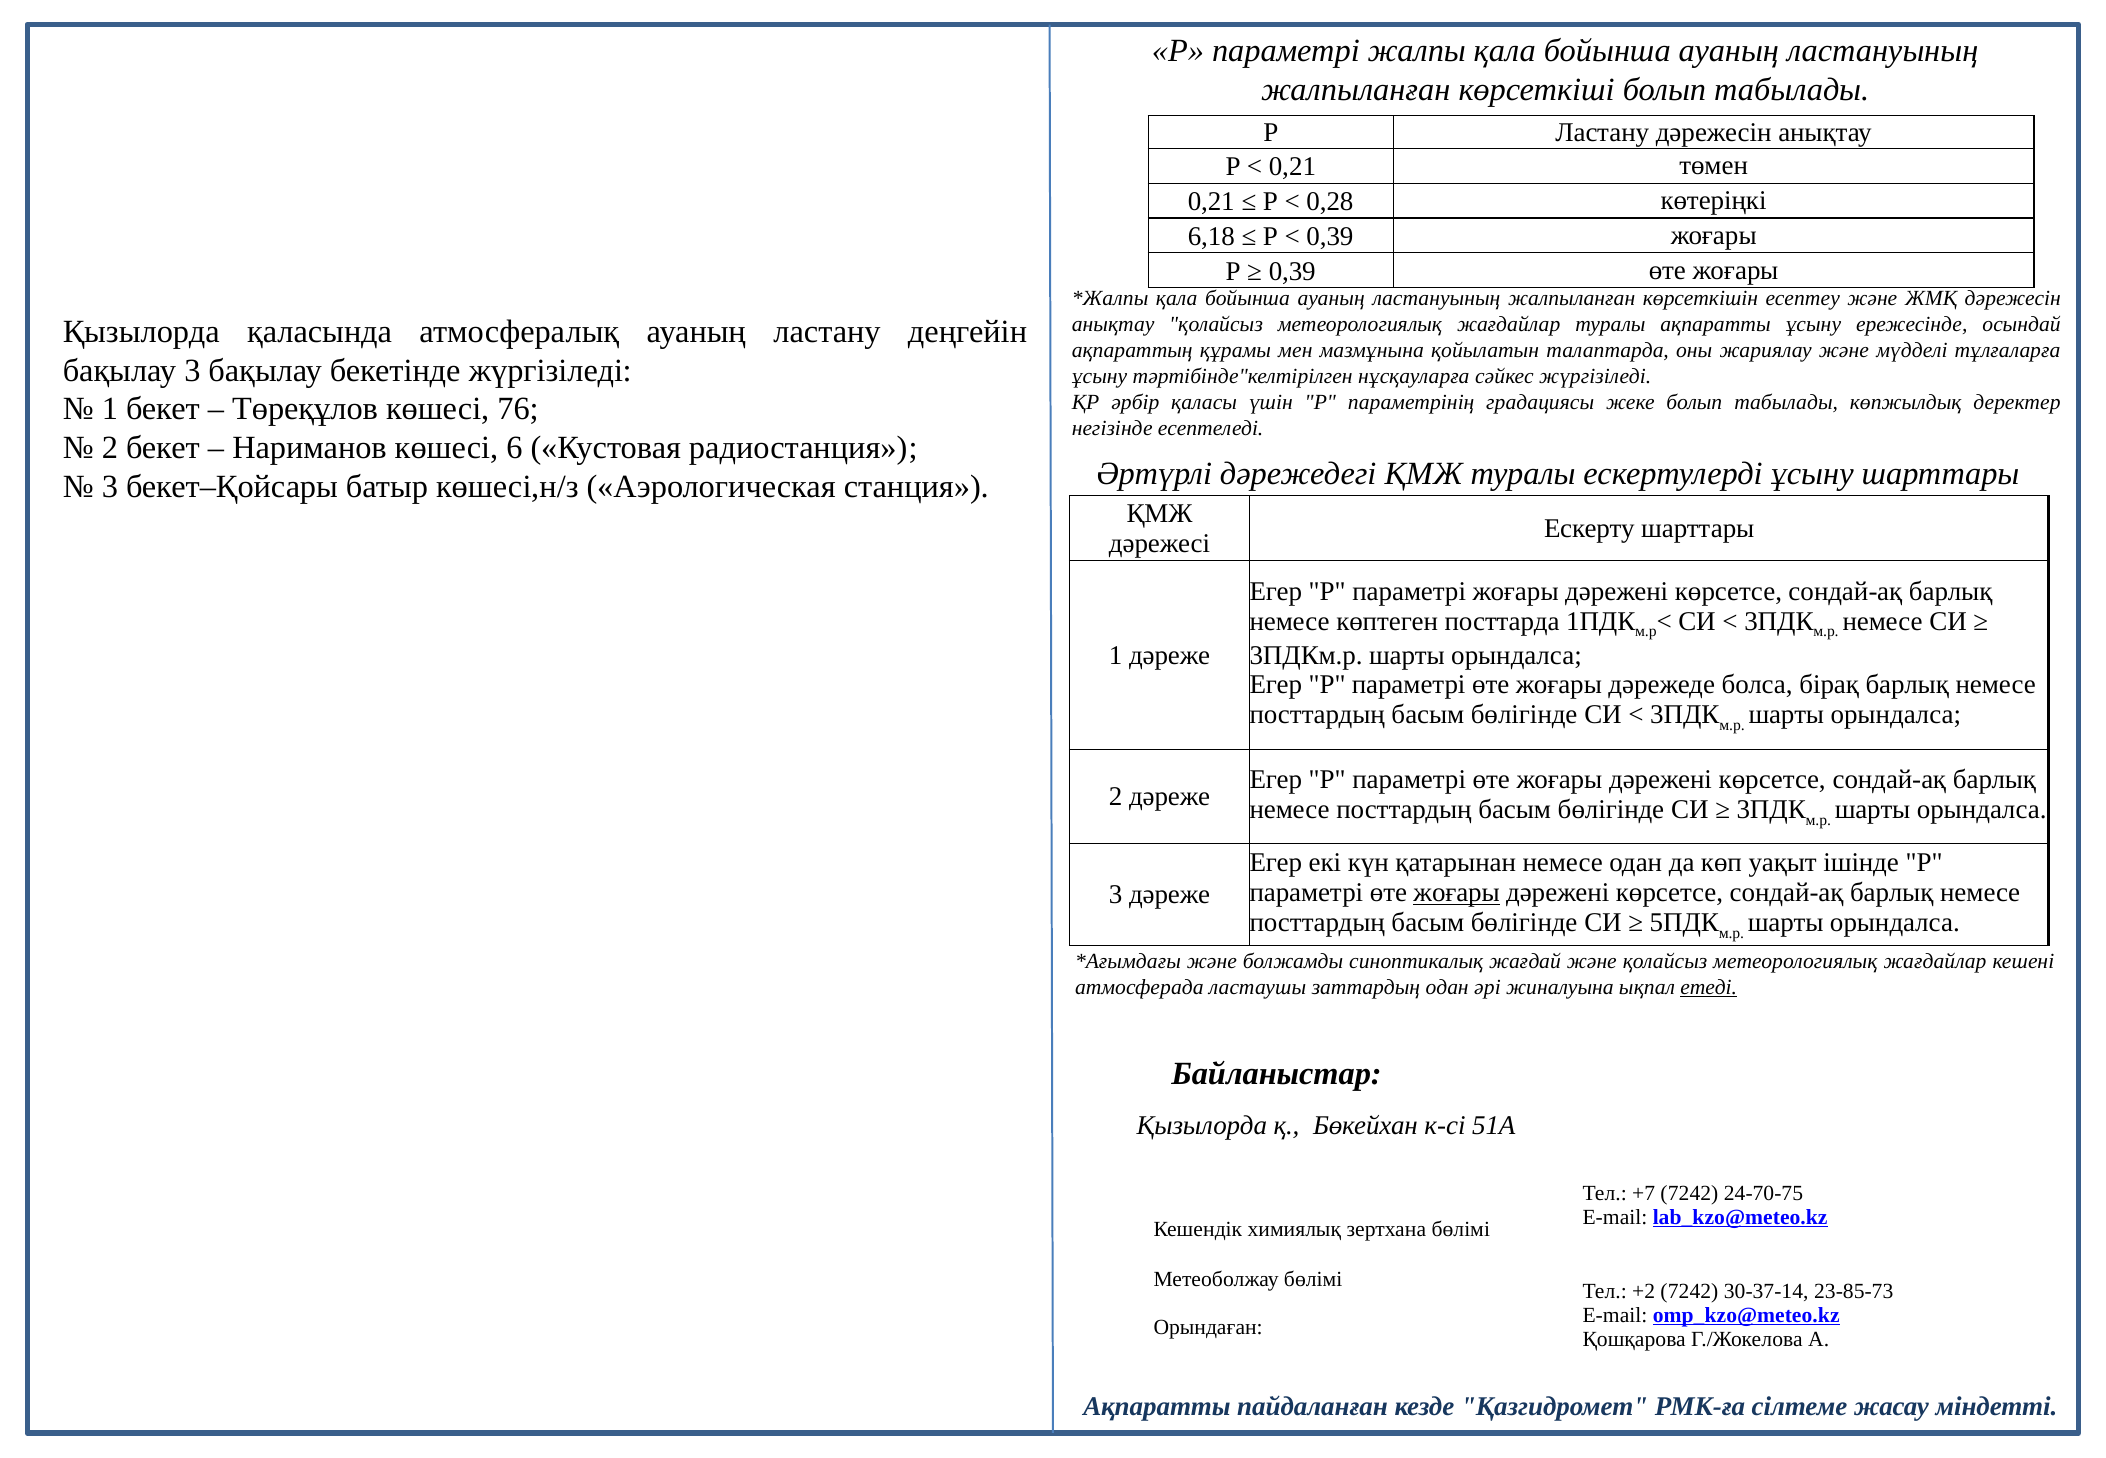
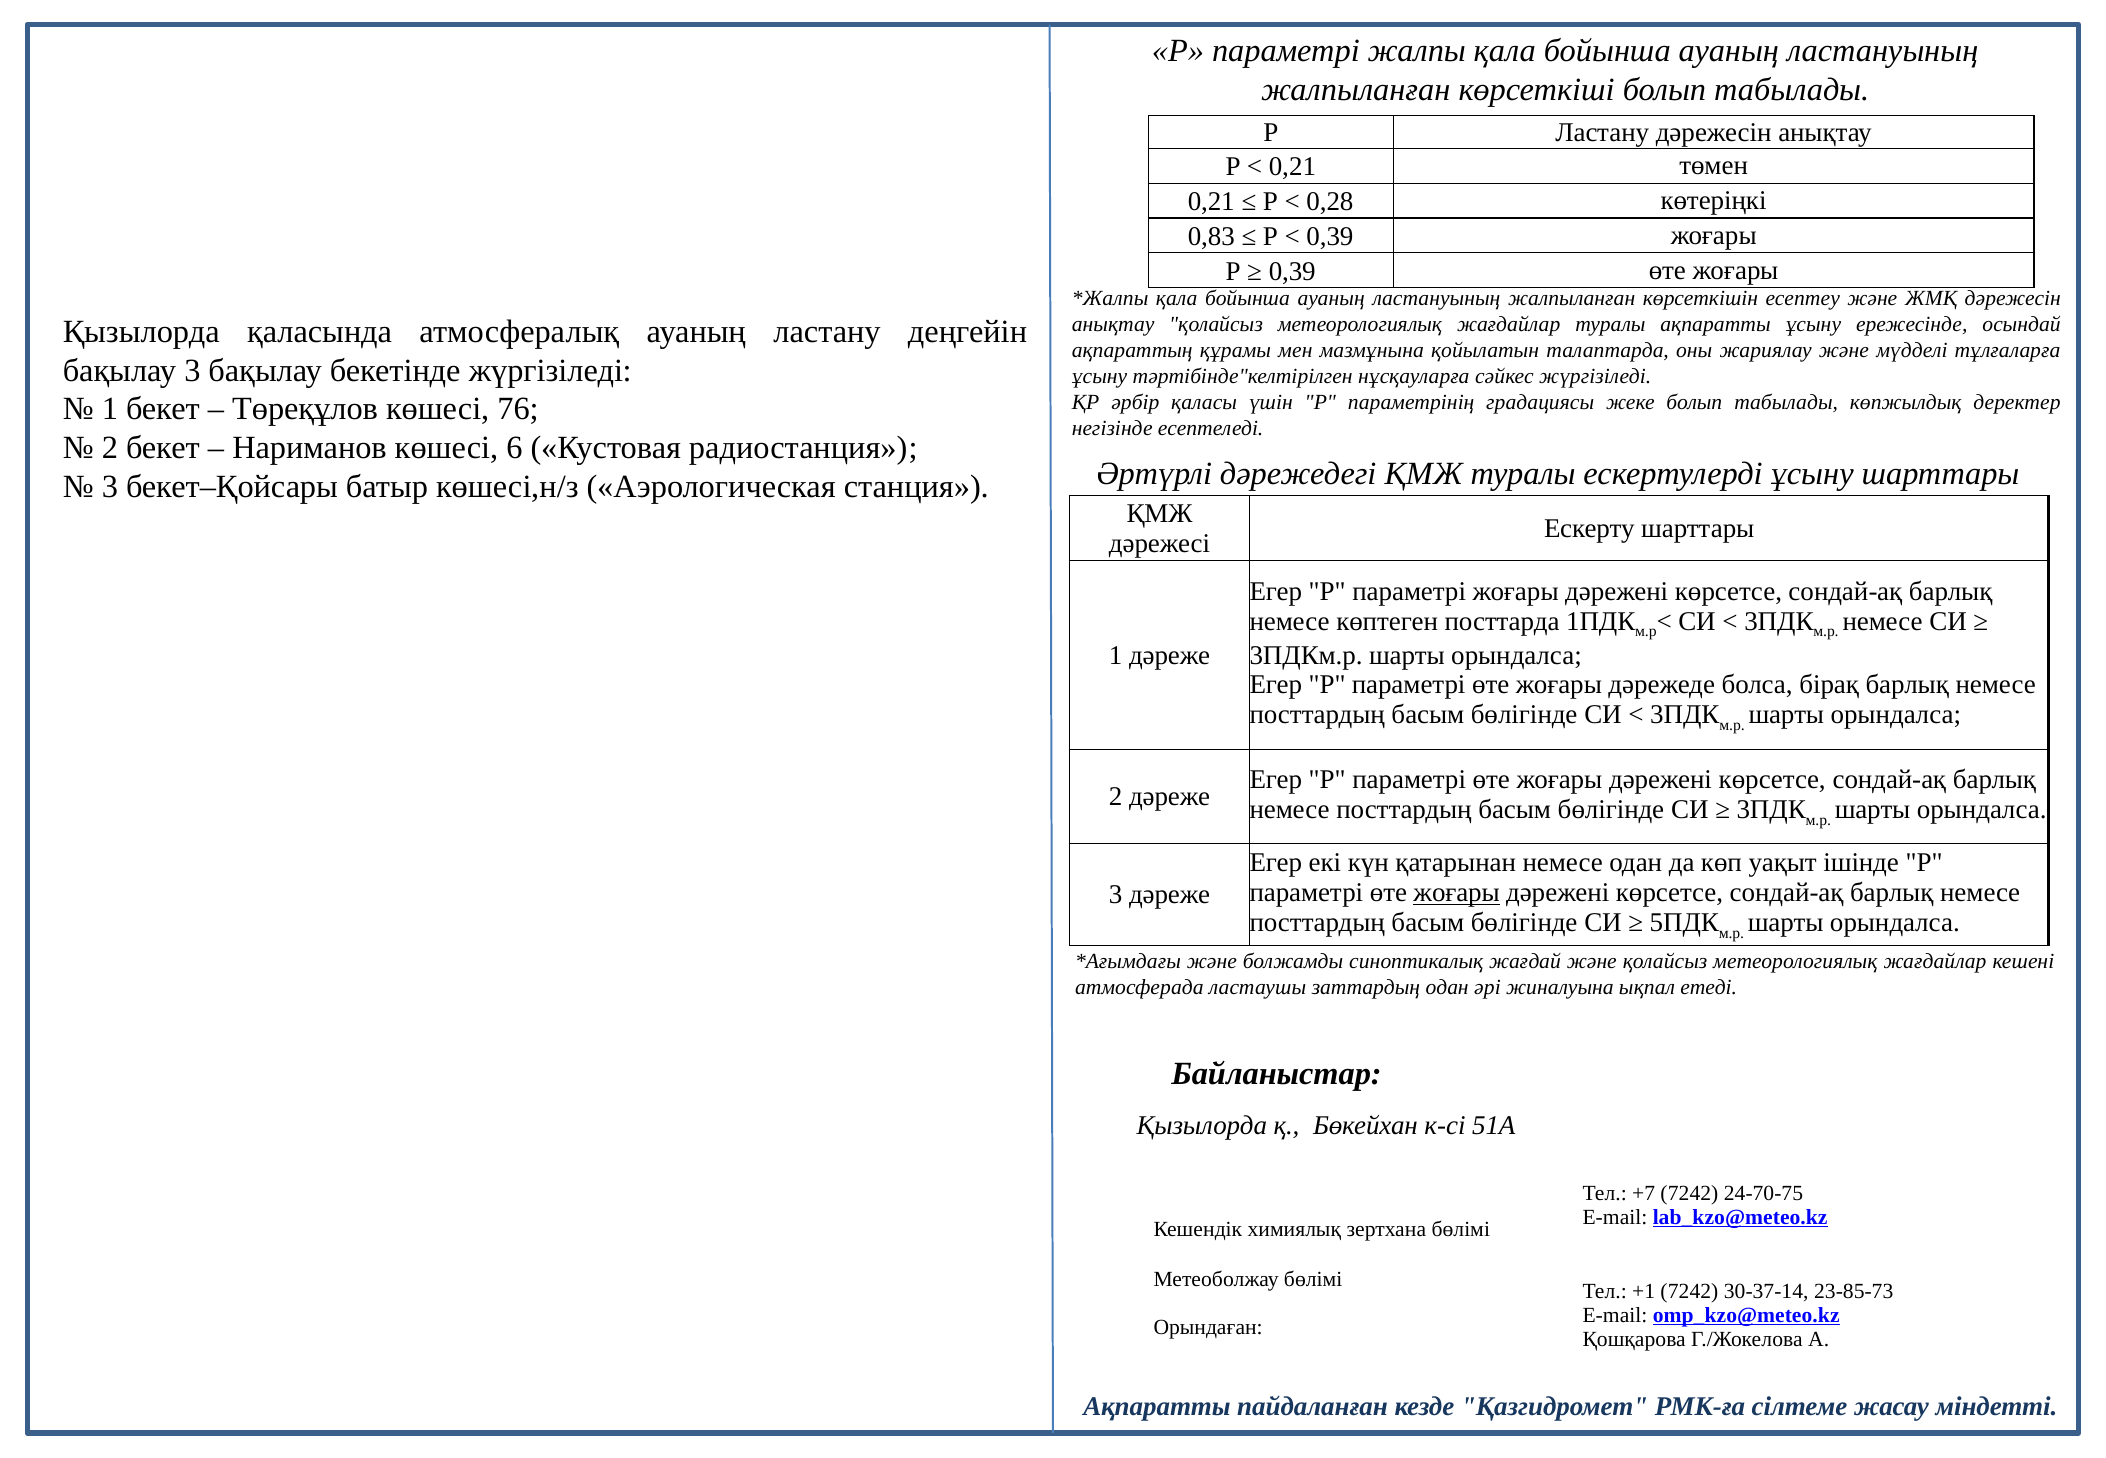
6,18: 6,18 -> 0,83 (1211, 236)
етеді underline: present -> none (1709, 987)
+2: +2 -> +1 (1644, 1291)
